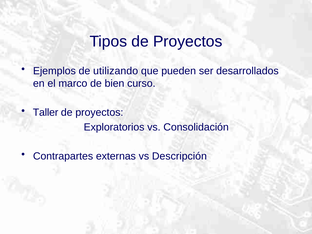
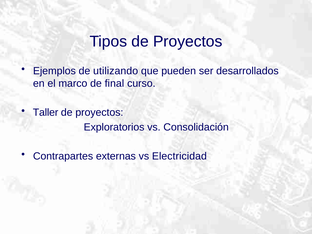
bien: bien -> final (114, 83)
Descripción: Descripción -> Electricidad (179, 156)
